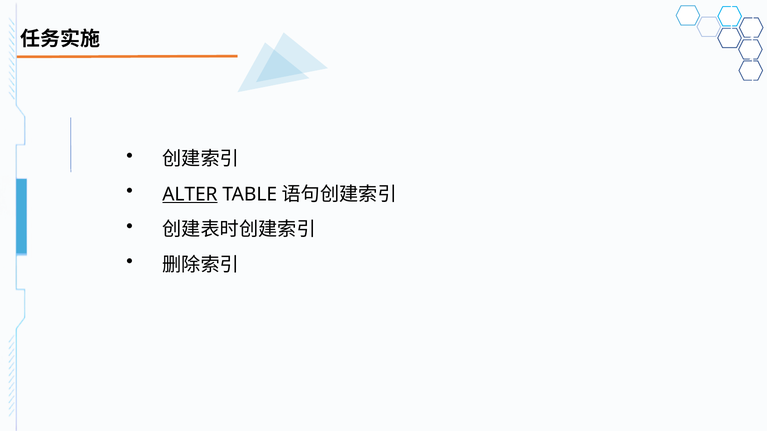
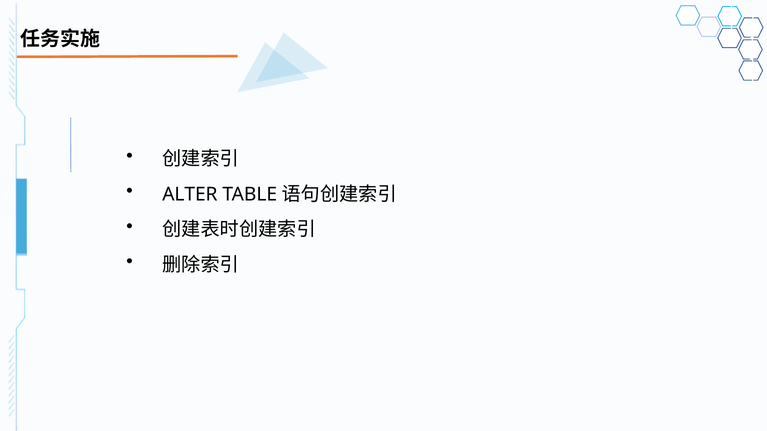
ALTER underline: present -> none (190, 194)
